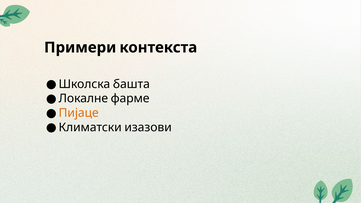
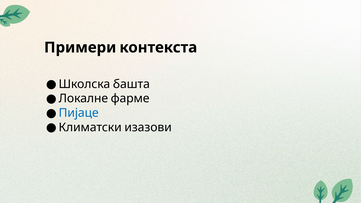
Пијаце colour: orange -> blue (79, 113)
